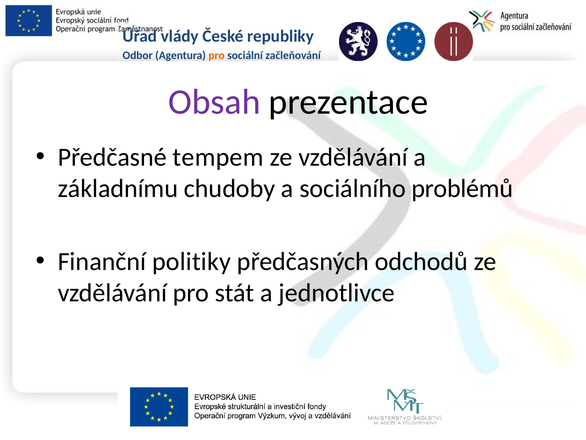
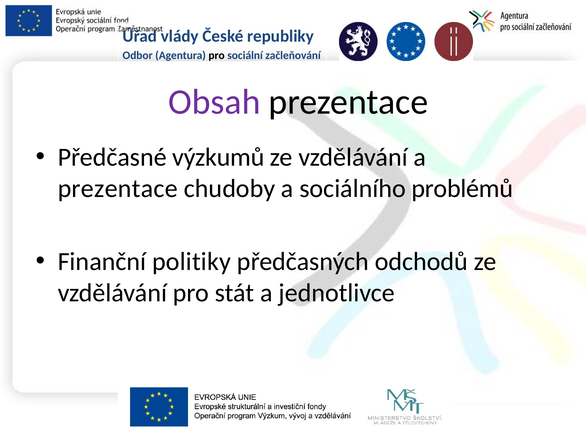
pro colour: orange -> black (217, 55)
tempem: tempem -> výzkumů (218, 157)
základnímu: základnímu -> prezentace (118, 188)
